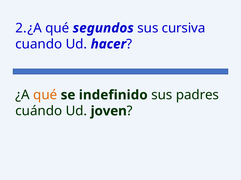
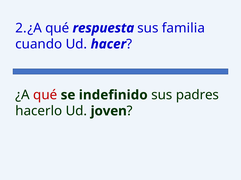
segundos: segundos -> respuesta (103, 28)
cursiva: cursiva -> familia (183, 28)
qué colour: orange -> red (45, 95)
cuándo: cuándo -> hacerlo (39, 111)
